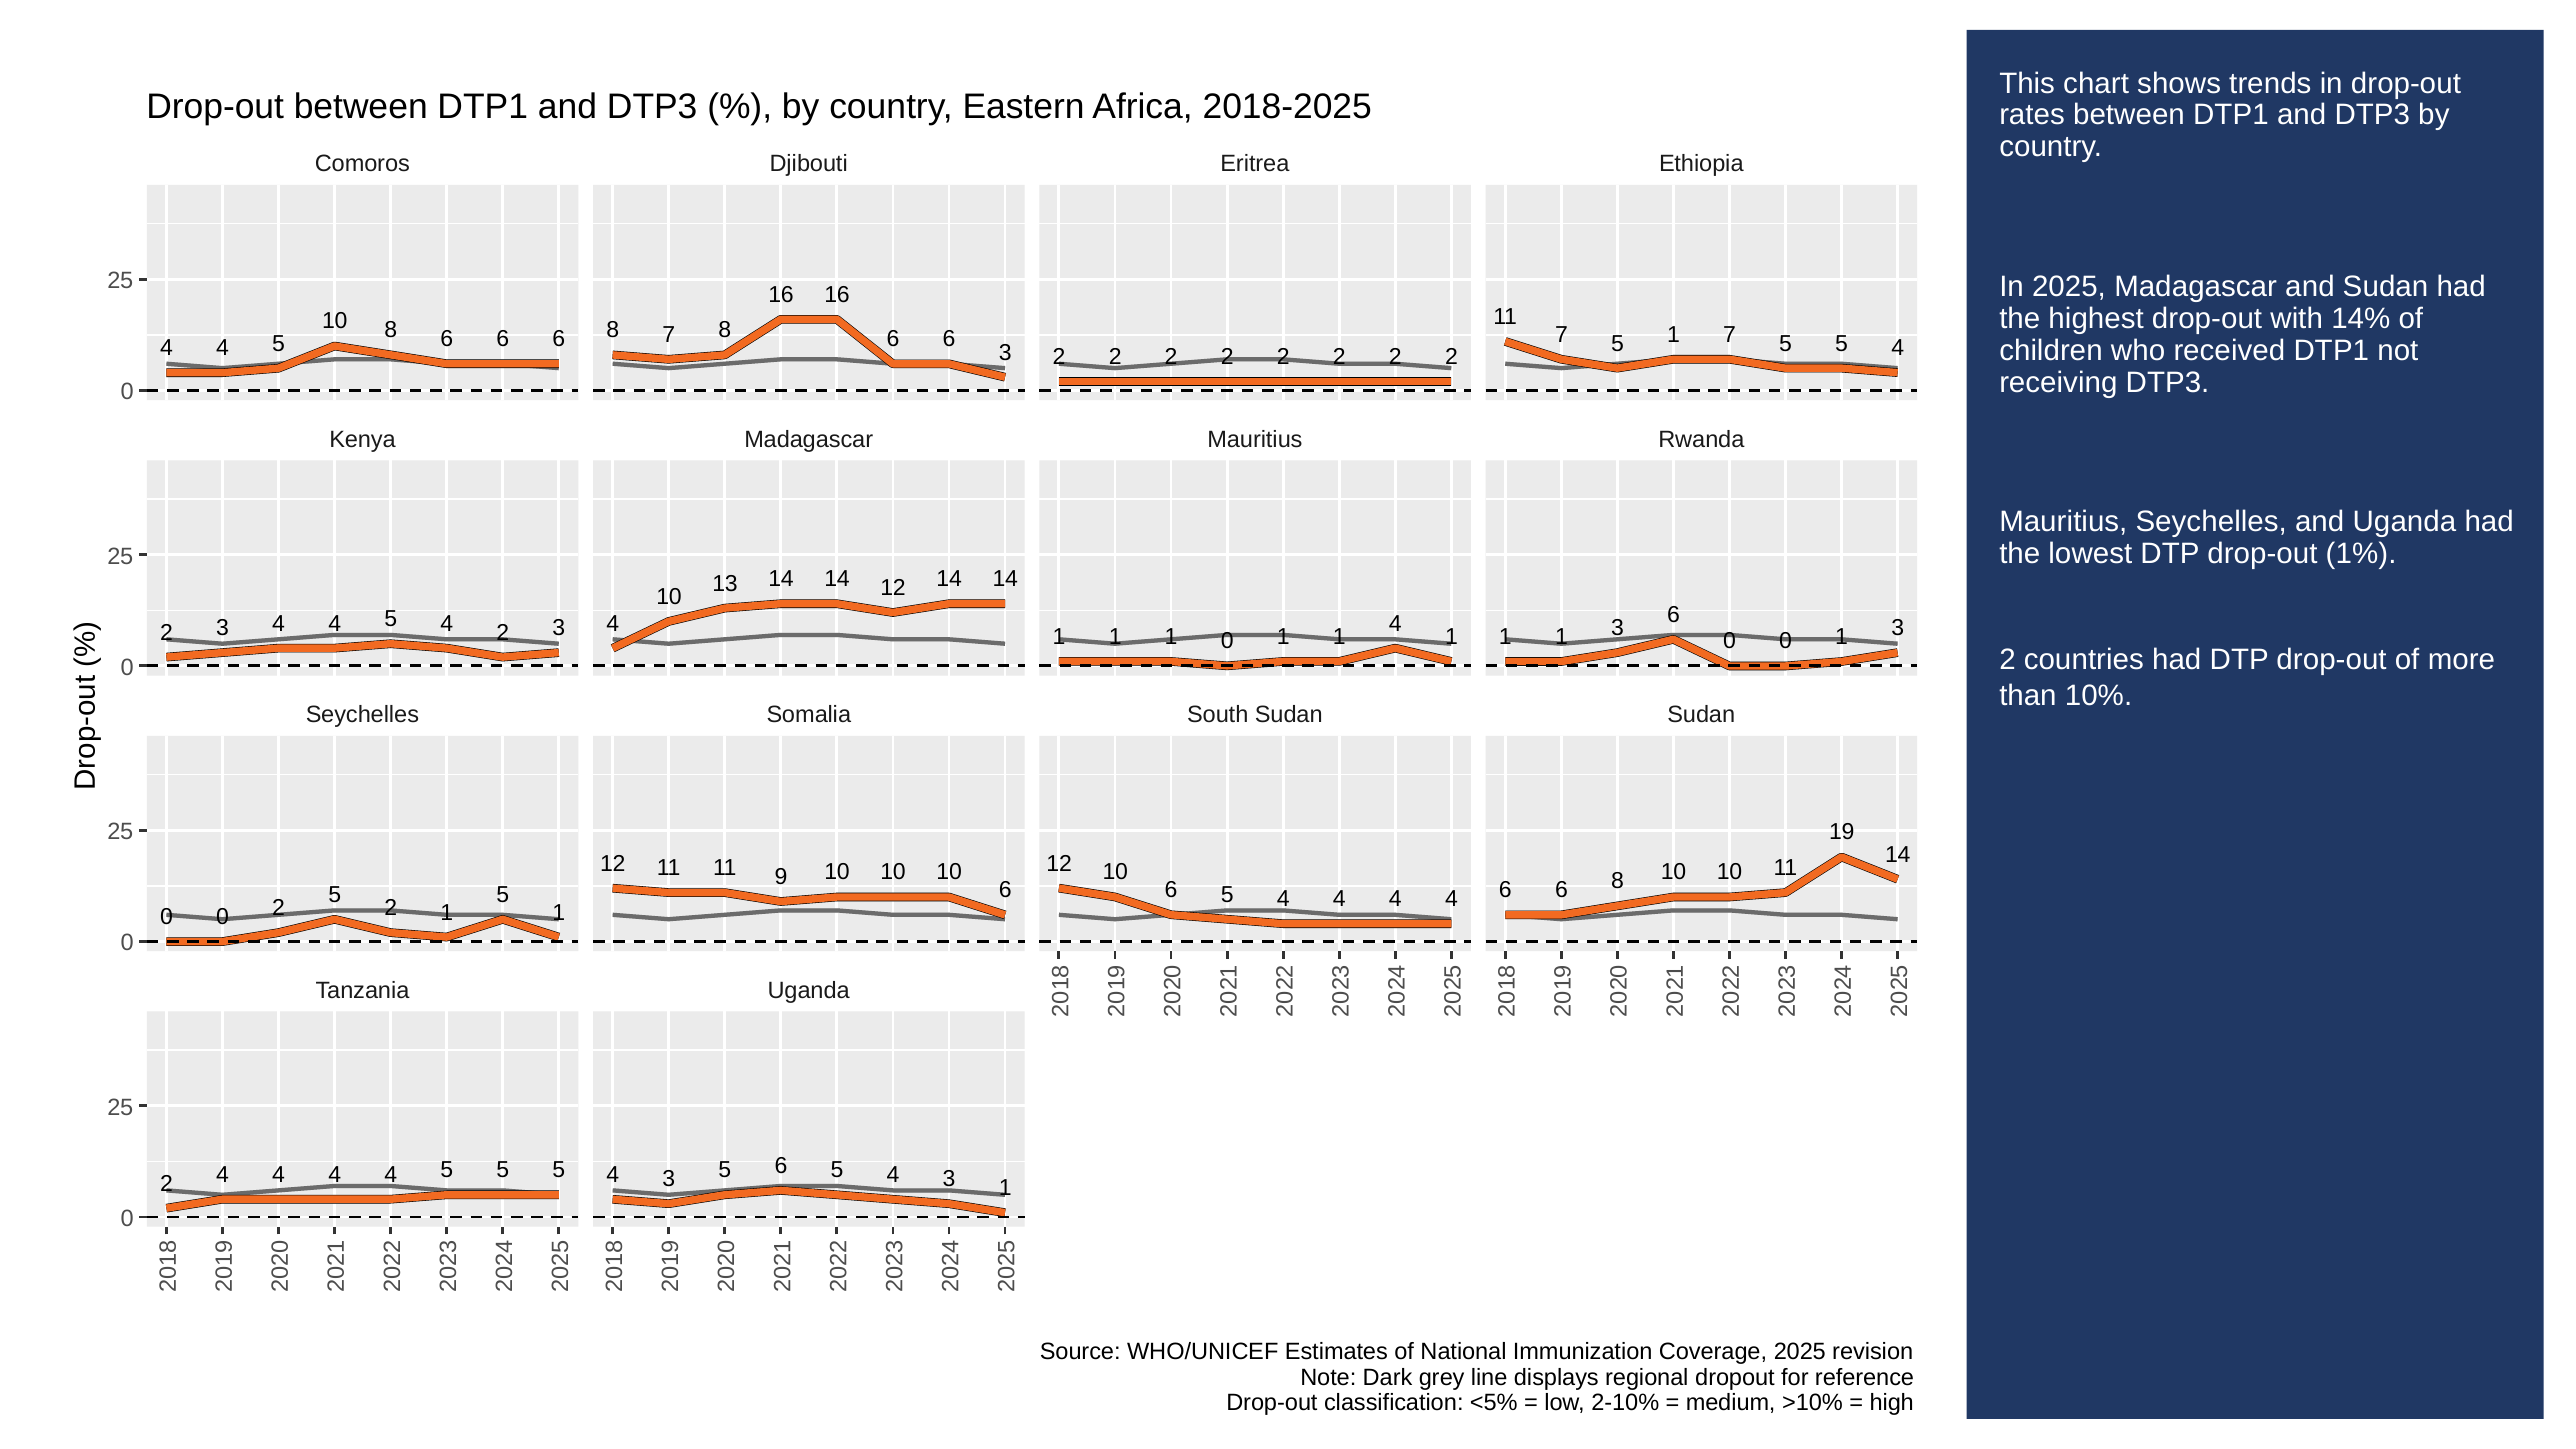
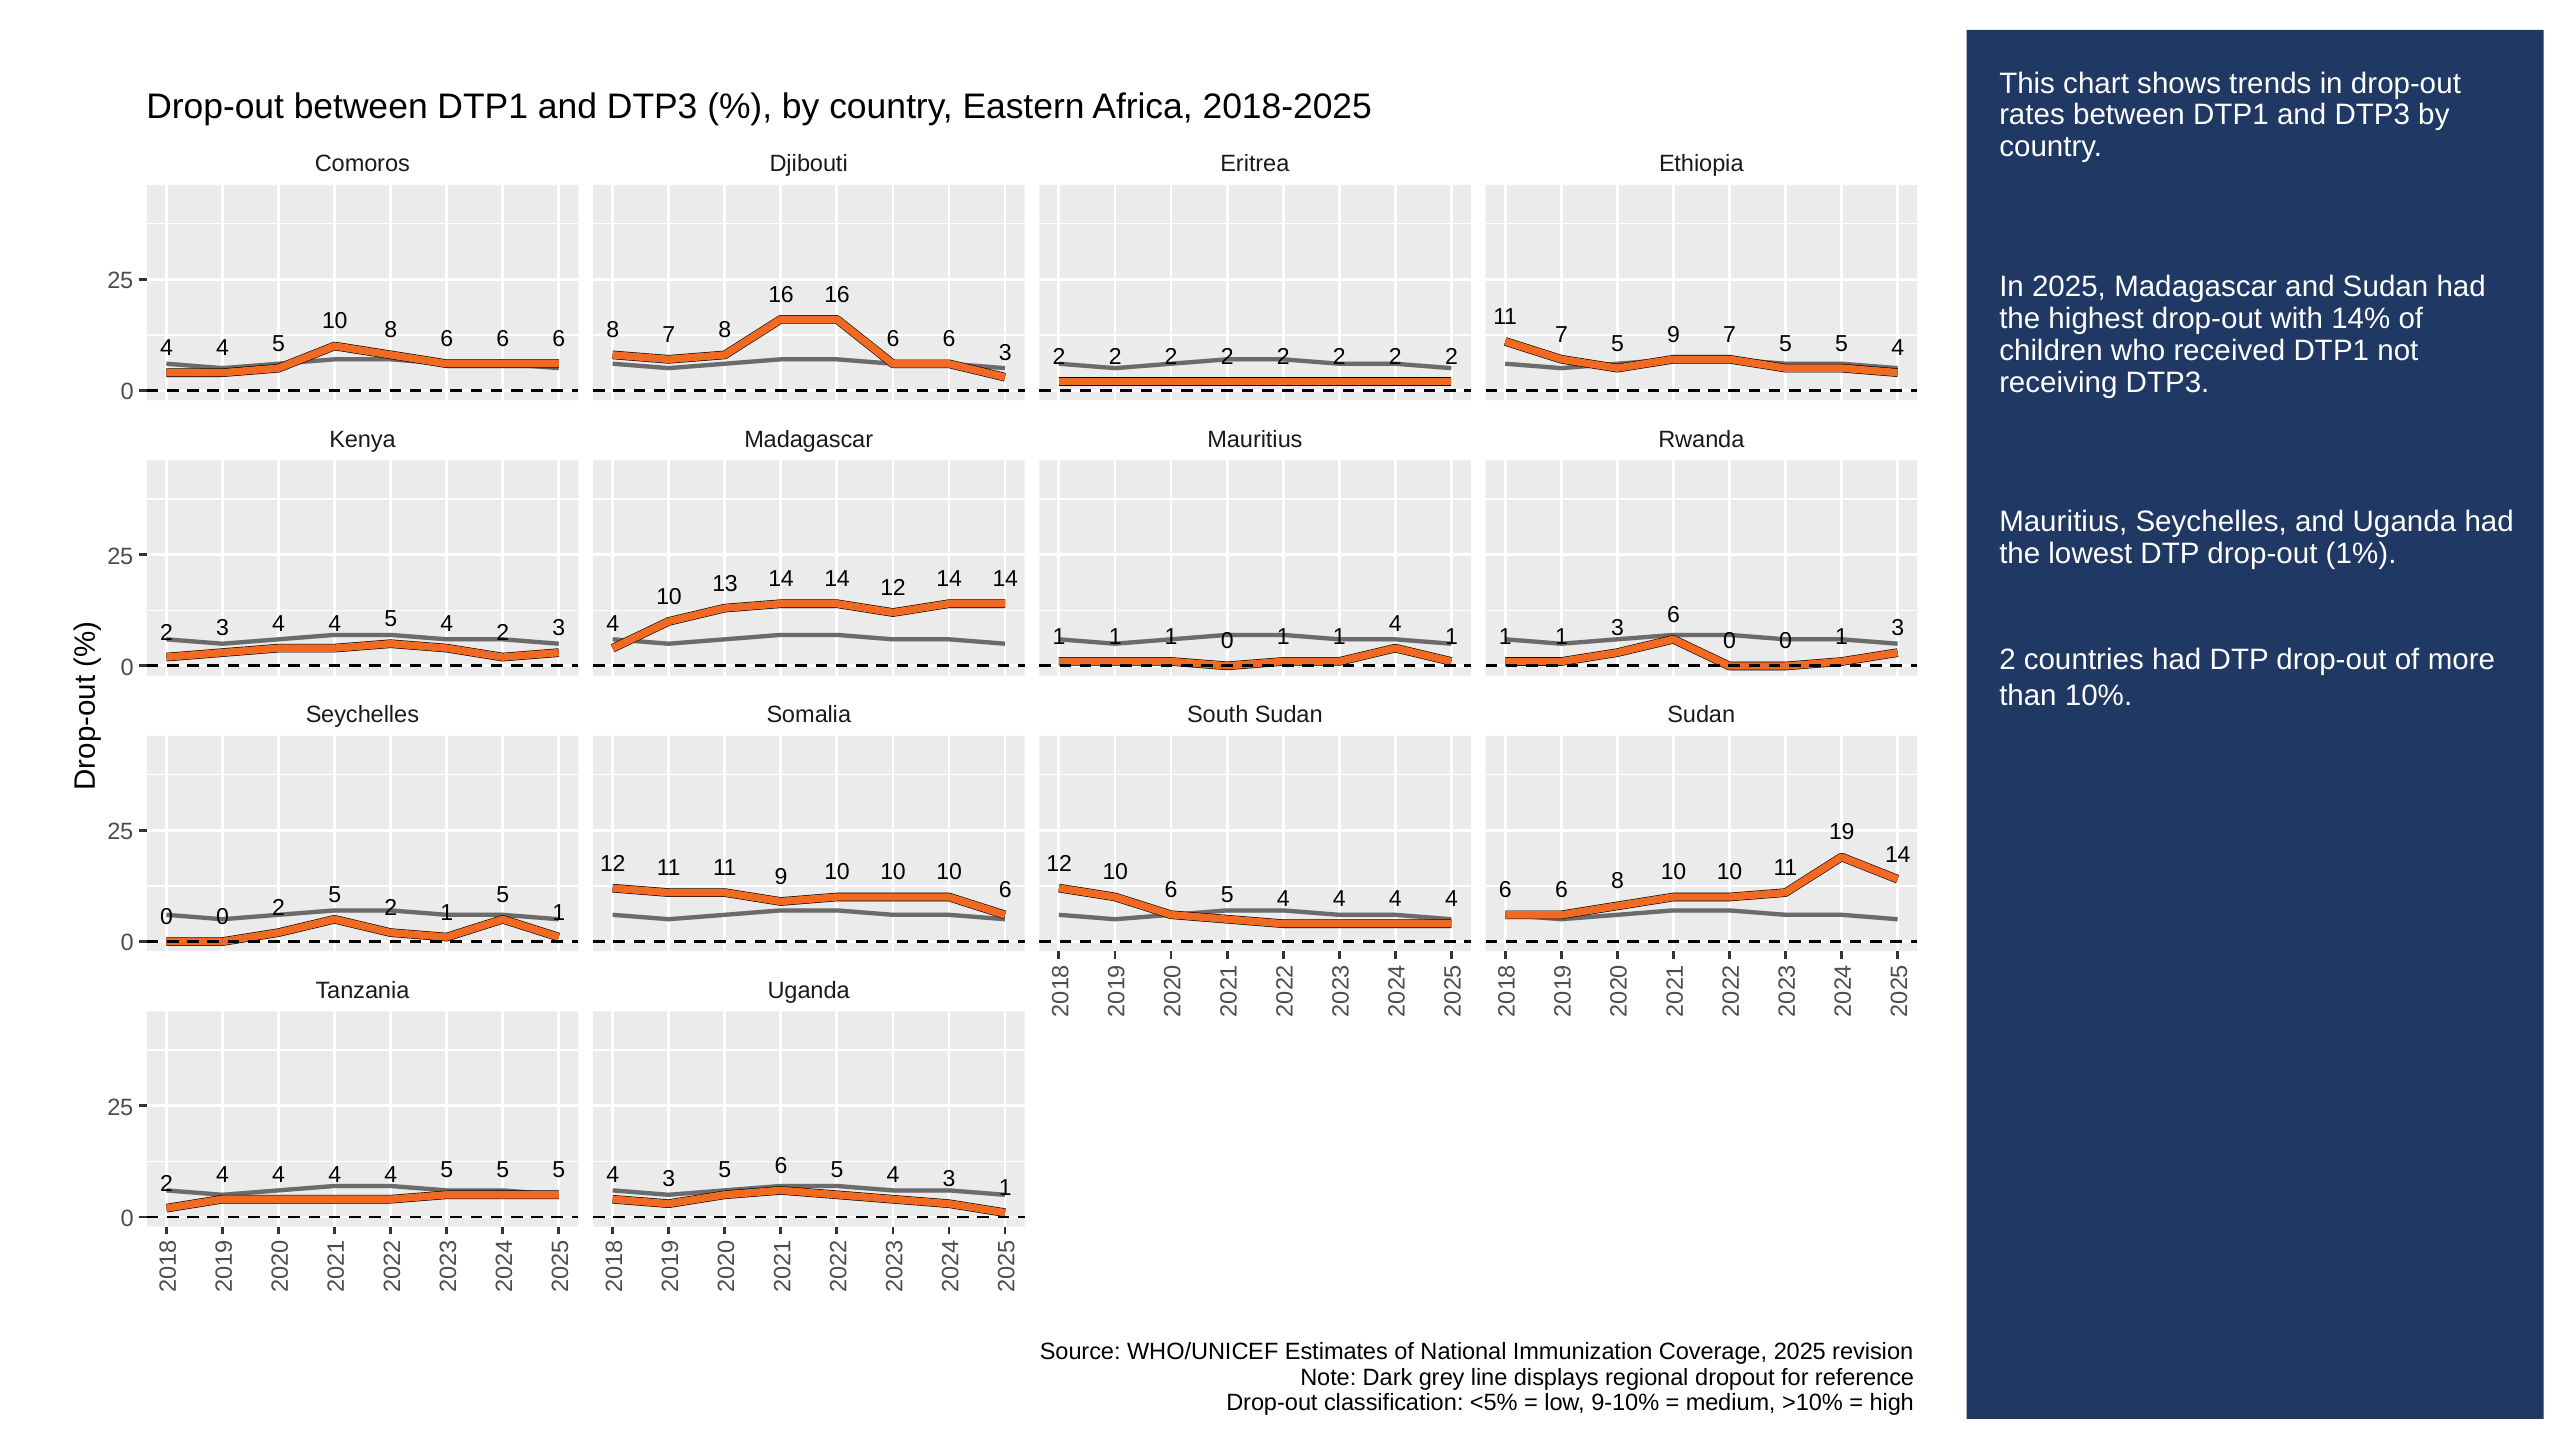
7 5 1: 1 -> 9 (1674, 335)
2-10%: 2-10% -> 9-10% (1625, 1403)
